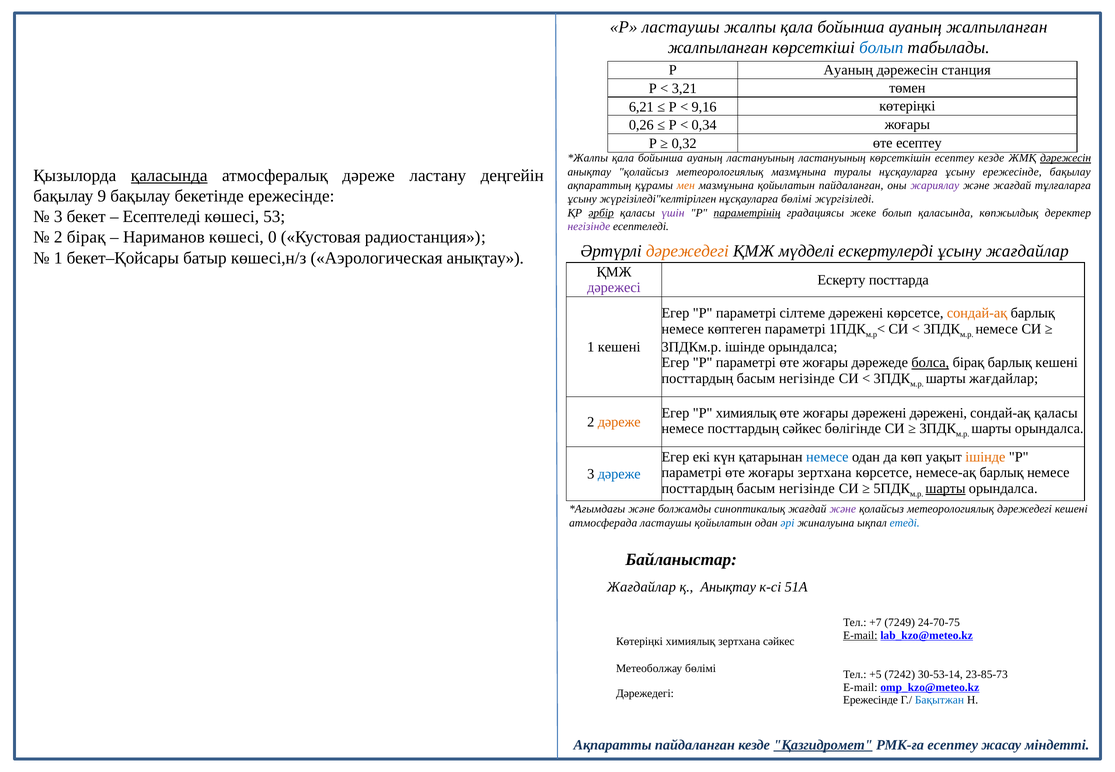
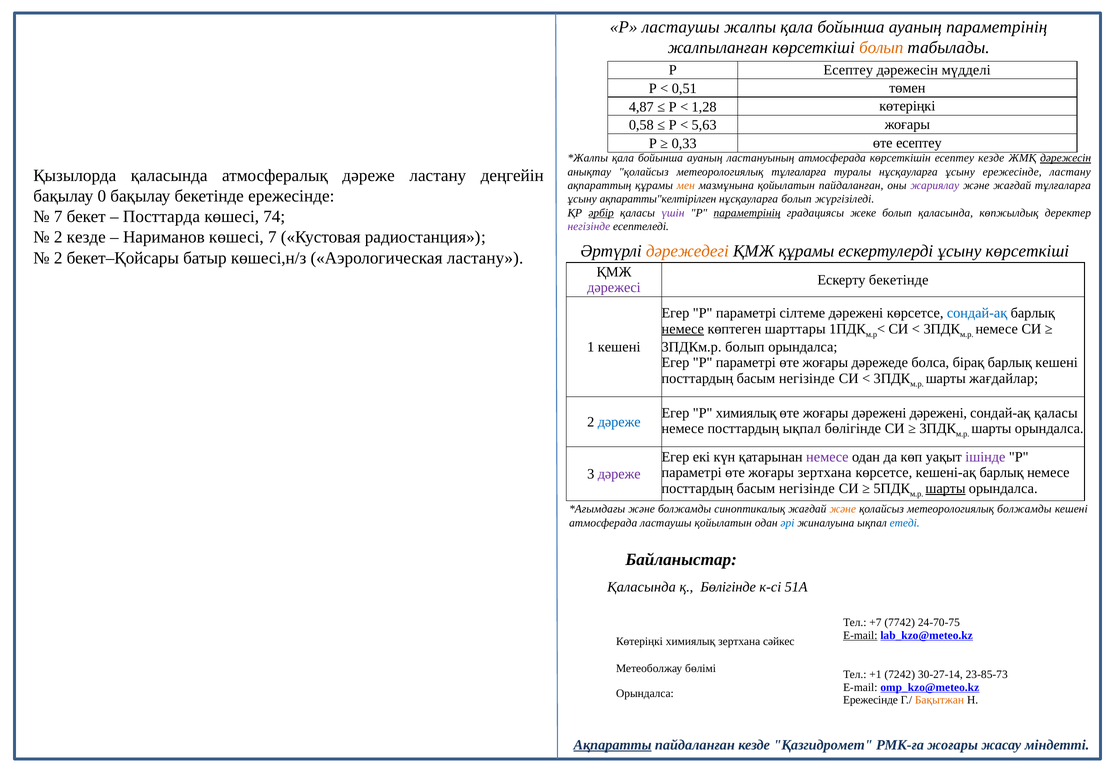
ауаның жалпыланған: жалпыланған -> параметрінің (997, 27)
болып colour: blue -> orange (881, 48)
Р Ауаның: Ауаның -> Есептеу (848, 70)
станция: станция -> мүдделі (966, 70)
3,21: 3,21 -> 0,51 (684, 88)
6,21: 6,21 -> 4,87 (641, 107)
9,16: 9,16 -> 1,28 (704, 107)
0,26: 0,26 -> 0,58 (641, 125)
0,34: 0,34 -> 5,63 (704, 125)
0,32: 0,32 -> 0,33 (684, 144)
ластануының ластануының: ластануының -> атмосферада (832, 158)
метеорологиялық мазмұнына: мазмұнына -> тұлғаларға (799, 172)
ережесінде бақылау: бақылау -> ластану (1070, 172)
қаласында underline: present -> none (169, 176)
9: 9 -> 0 (102, 196)
жүргізіледі"келтірілген: жүргізіледі"келтірілген -> ақпаратты"келтірілген (658, 199)
нұсқауларға бөлімі: бөлімі -> болып (796, 199)
3: 3 -> 7 (58, 217)
Есептеледі: Есептеледі -> Посттарда (161, 217)
53: 53 -> 74 (274, 217)
2 бірақ: бірақ -> кезде (86, 237)
көшесі 0: 0 -> 7 (272, 237)
ҚМЖ мүдделі: мүдделі -> құрамы (806, 251)
ұсыну жағдайлар: жағдайлар -> көрсеткіші (1027, 251)
1: 1 -> 2 (58, 258)
Аэрологическая анықтау: анықтау -> ластану (485, 258)
Ескерту посттарда: посттарда -> бекетінде (899, 280)
сондай-ақ colour: orange -> blue (977, 313)
немесе underline: none -> present (683, 329)
көптеген параметрі: параметрі -> шарттары (795, 329)
3ПДКм.р ішінде: ішінде -> болып (745, 347)
болса underline: present -> none (930, 363)
дәреже colour: orange -> blue (619, 422)
посттардың сәйкес: сәйкес -> ықпал (802, 429)
немесе colour: blue -> purple (827, 457)
ішінде colour: orange -> purple (985, 457)
немесе-ақ: немесе-ақ -> кешені-ақ (946, 473)
дәреже colour: blue -> purple (619, 474)
және colour: purple -> orange (843, 509)
метеорологиялық дәрежедегі: дәрежедегі -> болжамды (1024, 509)
Жағдайлар: Жағдайлар -> Қаласында (641, 587)
қ Анықтау: Анықтау -> Бөлігінде (728, 587)
7249: 7249 -> 7742 (900, 623)
+5: +5 -> +1 (875, 675)
30-53-14: 30-53-14 -> 30-27-14 (940, 675)
Дәрежедегі: Дәрежедегі -> Орындалса (645, 694)
Бақытжан colour: blue -> orange (939, 700)
Ақпаратты underline: none -> present (613, 745)
Қазгидромет underline: present -> none (823, 745)
РМК-ға есептеу: есептеу -> жоғары (953, 745)
